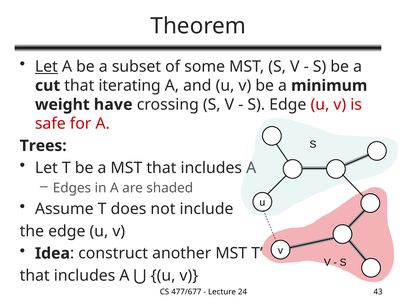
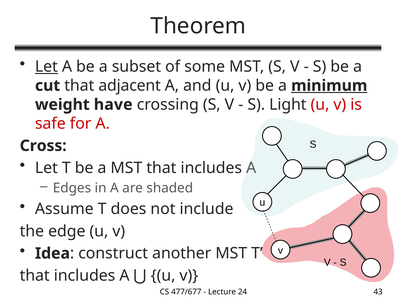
iterating: iterating -> adjacent (130, 86)
minimum underline: none -> present (329, 86)
S Edge: Edge -> Light (288, 105)
Trees: Trees -> Cross (43, 146)
